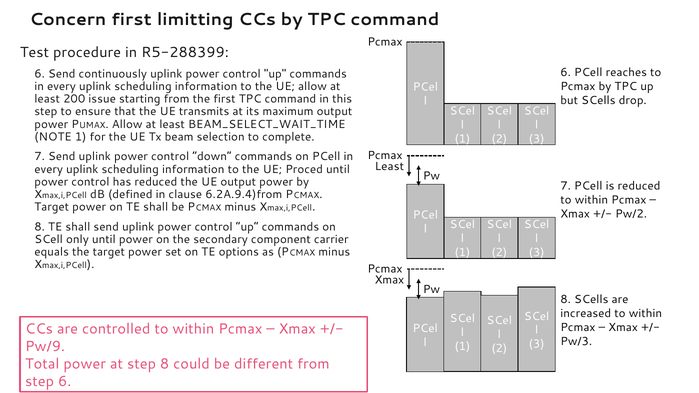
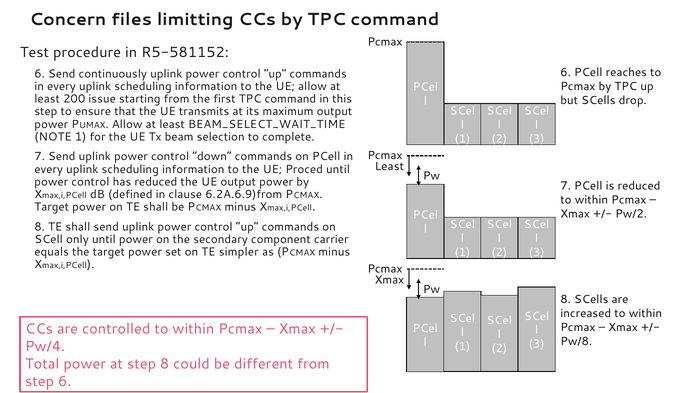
Concern first: first -> files (132, 20)
R5-288399: R5-288399 -> R5-581152 (185, 53)
6.2A.9.4)from: 6.2A.9.4)from -> 6.2A.6.9)from (244, 194)
options: options -> simpler (239, 252)
Pw/3: Pw/3 -> Pw/8 (576, 342)
Pw/9: Pw/9 -> Pw/4 (45, 347)
